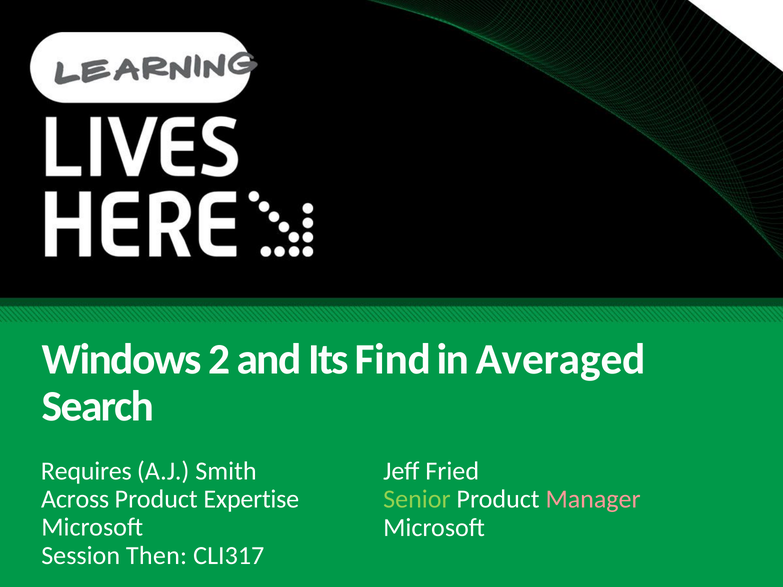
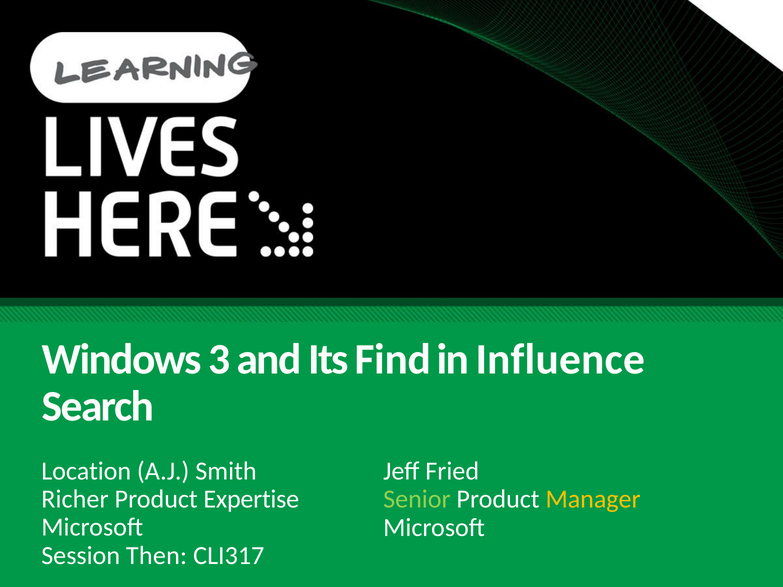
2: 2 -> 3 (219, 360)
Averaged: Averaged -> Influence (560, 360)
Requires: Requires -> Location (86, 471)
Across: Across -> Richer (75, 499)
Manager colour: pink -> yellow (593, 500)
